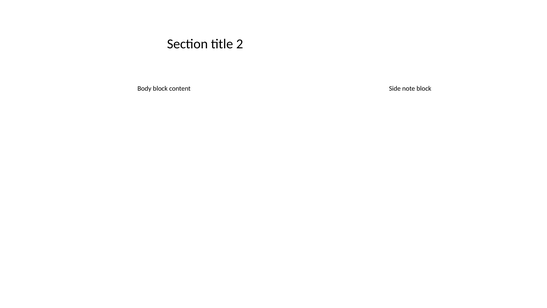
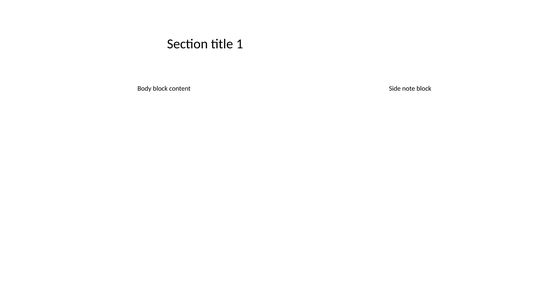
2: 2 -> 1 (240, 44)
